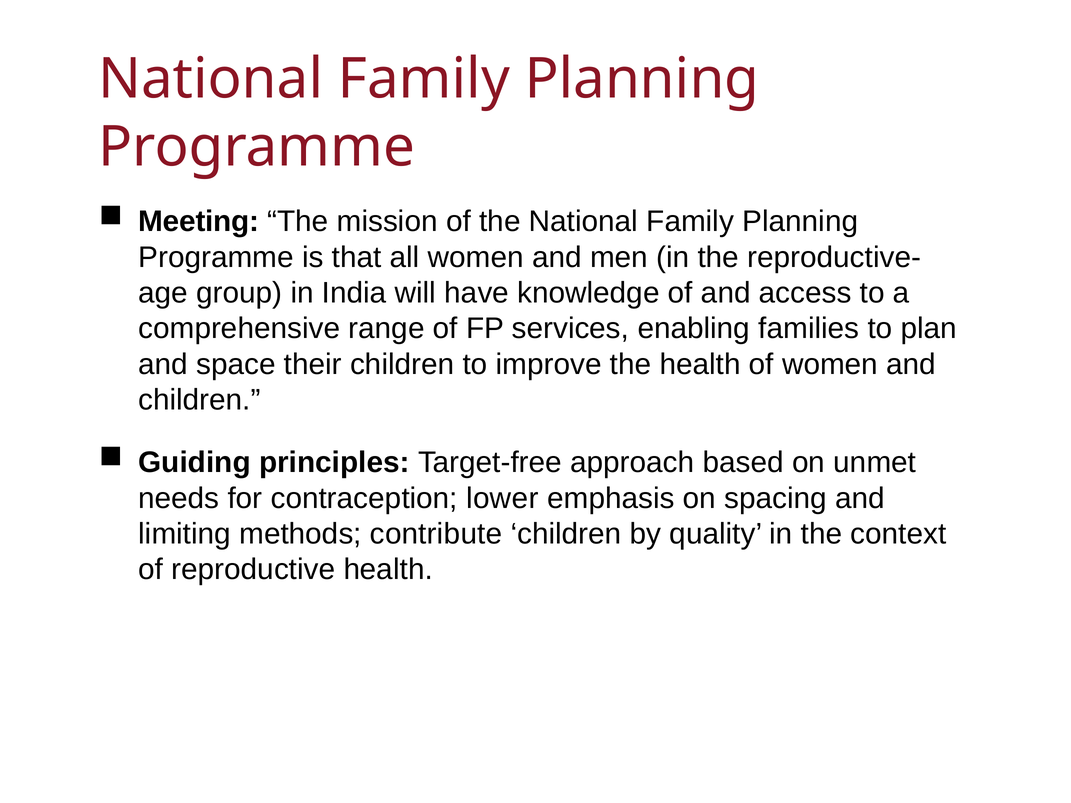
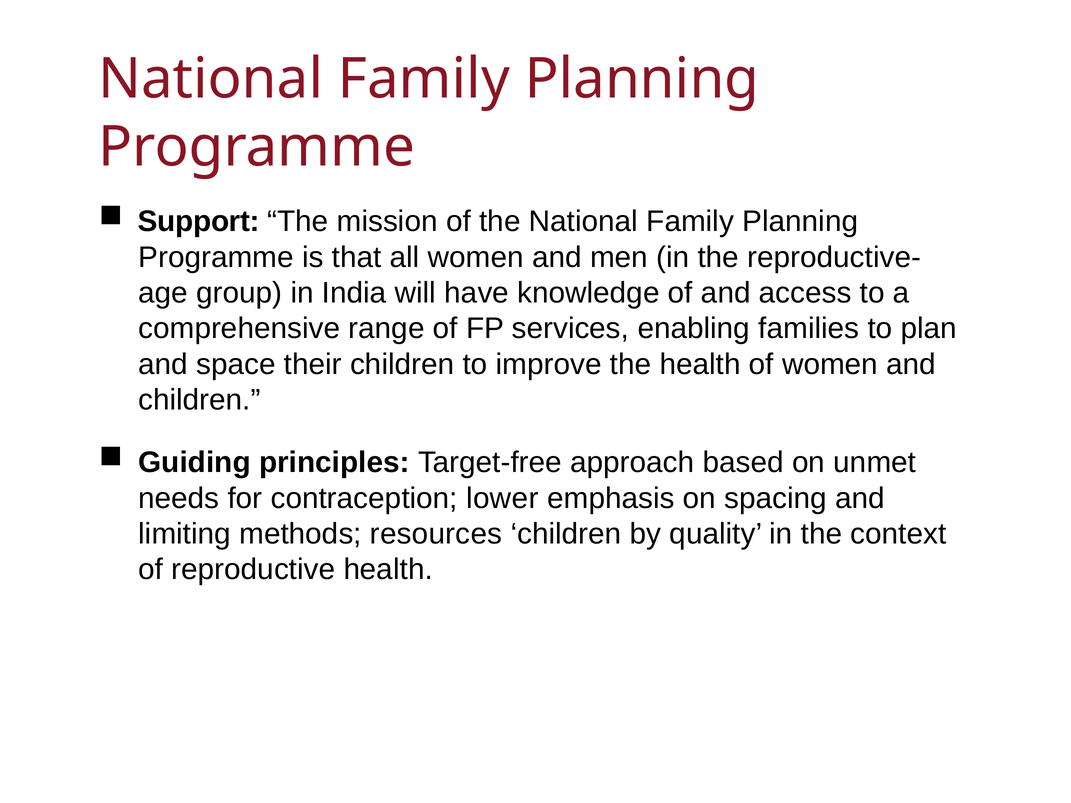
Meeting: Meeting -> Support (199, 222)
contribute: contribute -> resources (436, 534)
